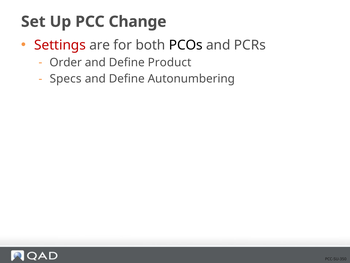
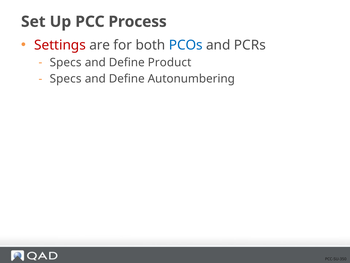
Change: Change -> Process (138, 22)
PCOs colour: black -> blue (186, 45)
Order: Order -> Specs (66, 62)
